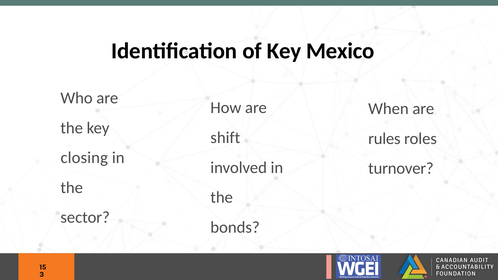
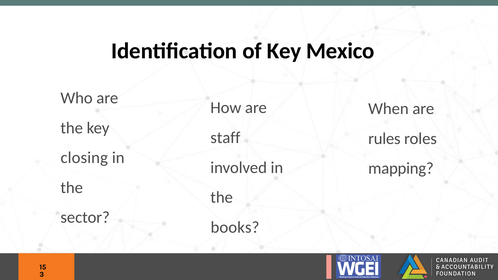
shift: shift -> staff (225, 138)
turnover: turnover -> mapping (401, 169)
bonds: bonds -> books (235, 227)
